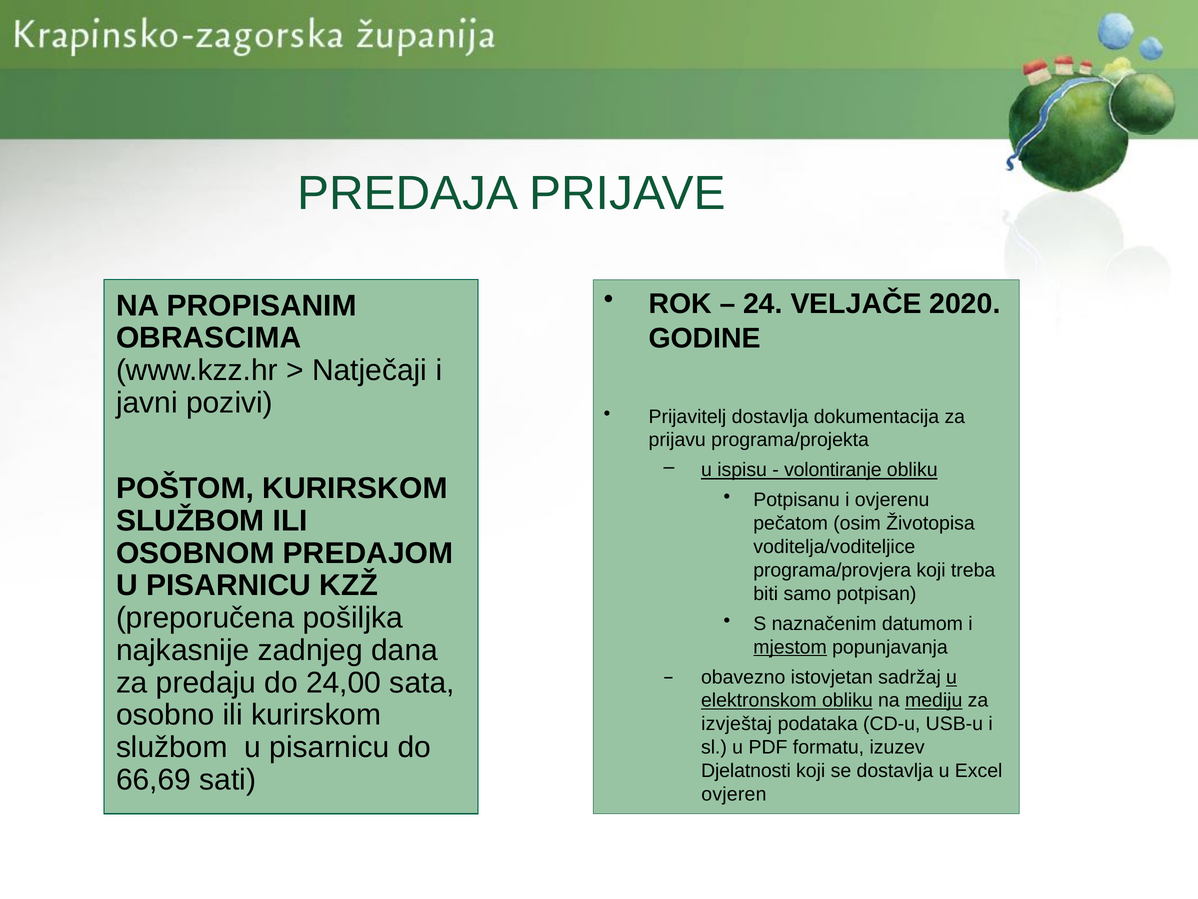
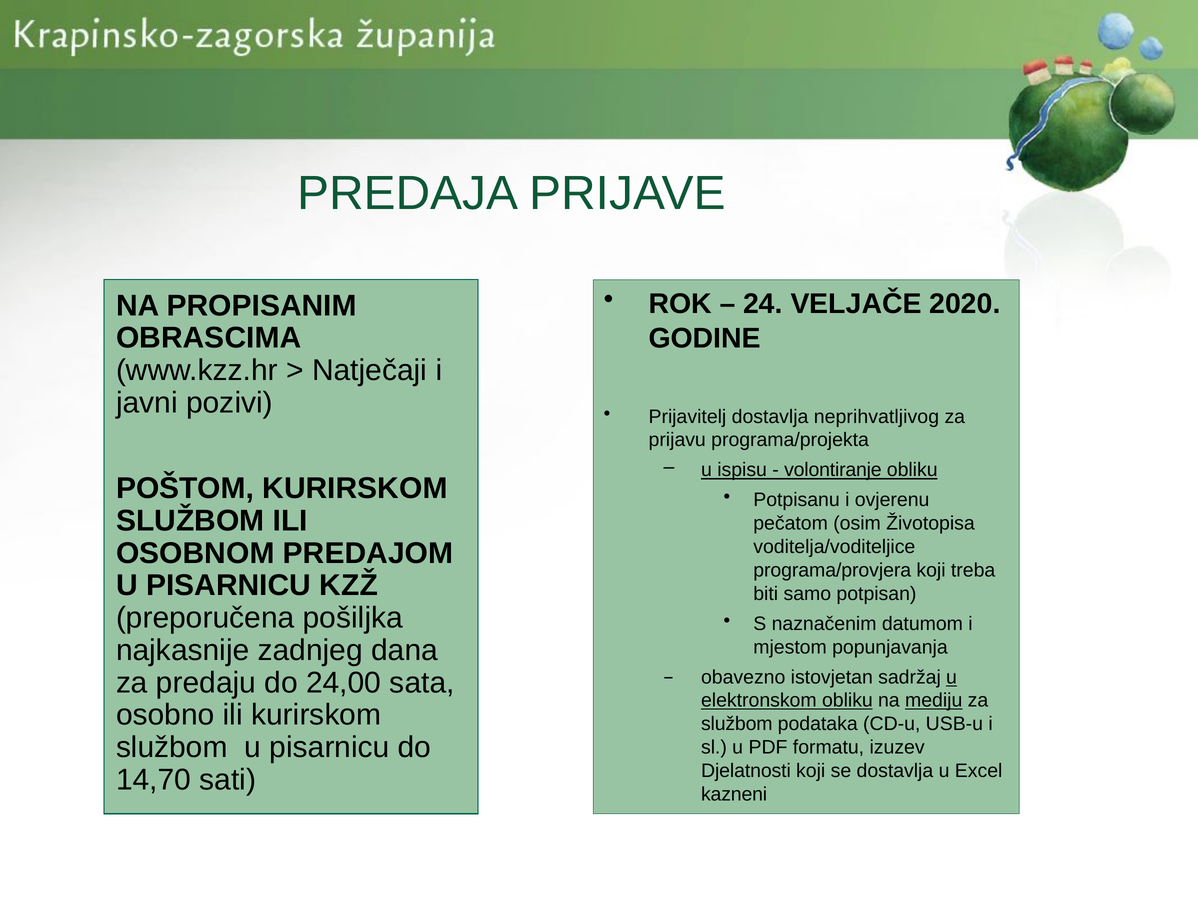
dokumentacija: dokumentacija -> neprihvatljivog (876, 417)
mjestom underline: present -> none (790, 647)
izvještaj: izvještaj -> službom (737, 724)
66,69: 66,69 -> 14,70 (154, 780)
ovjeren: ovjeren -> kazneni (734, 794)
